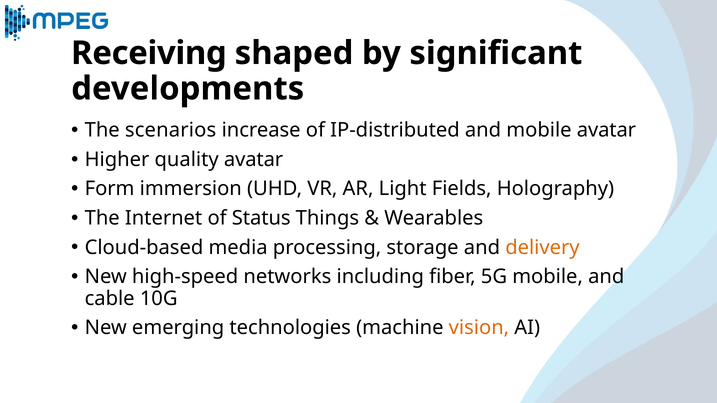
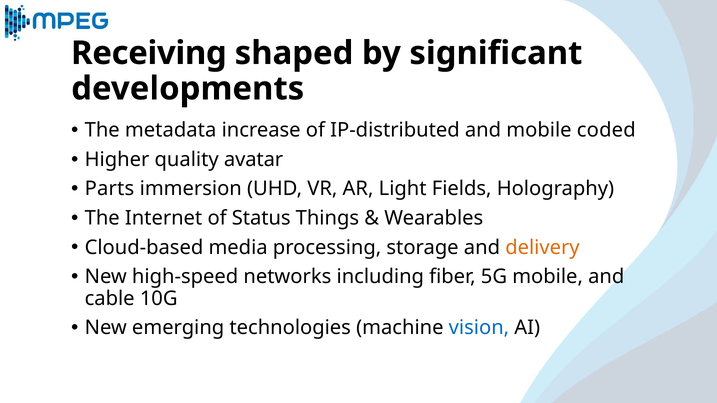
scenarios: scenarios -> metadata (171, 130)
mobile avatar: avatar -> coded (606, 130)
Form: Form -> Parts (109, 189)
vision colour: orange -> blue (479, 328)
